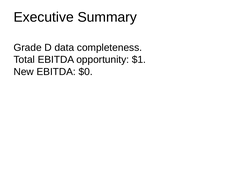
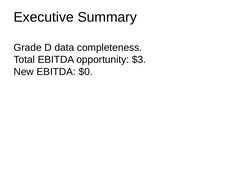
$1: $1 -> $3 (139, 60)
